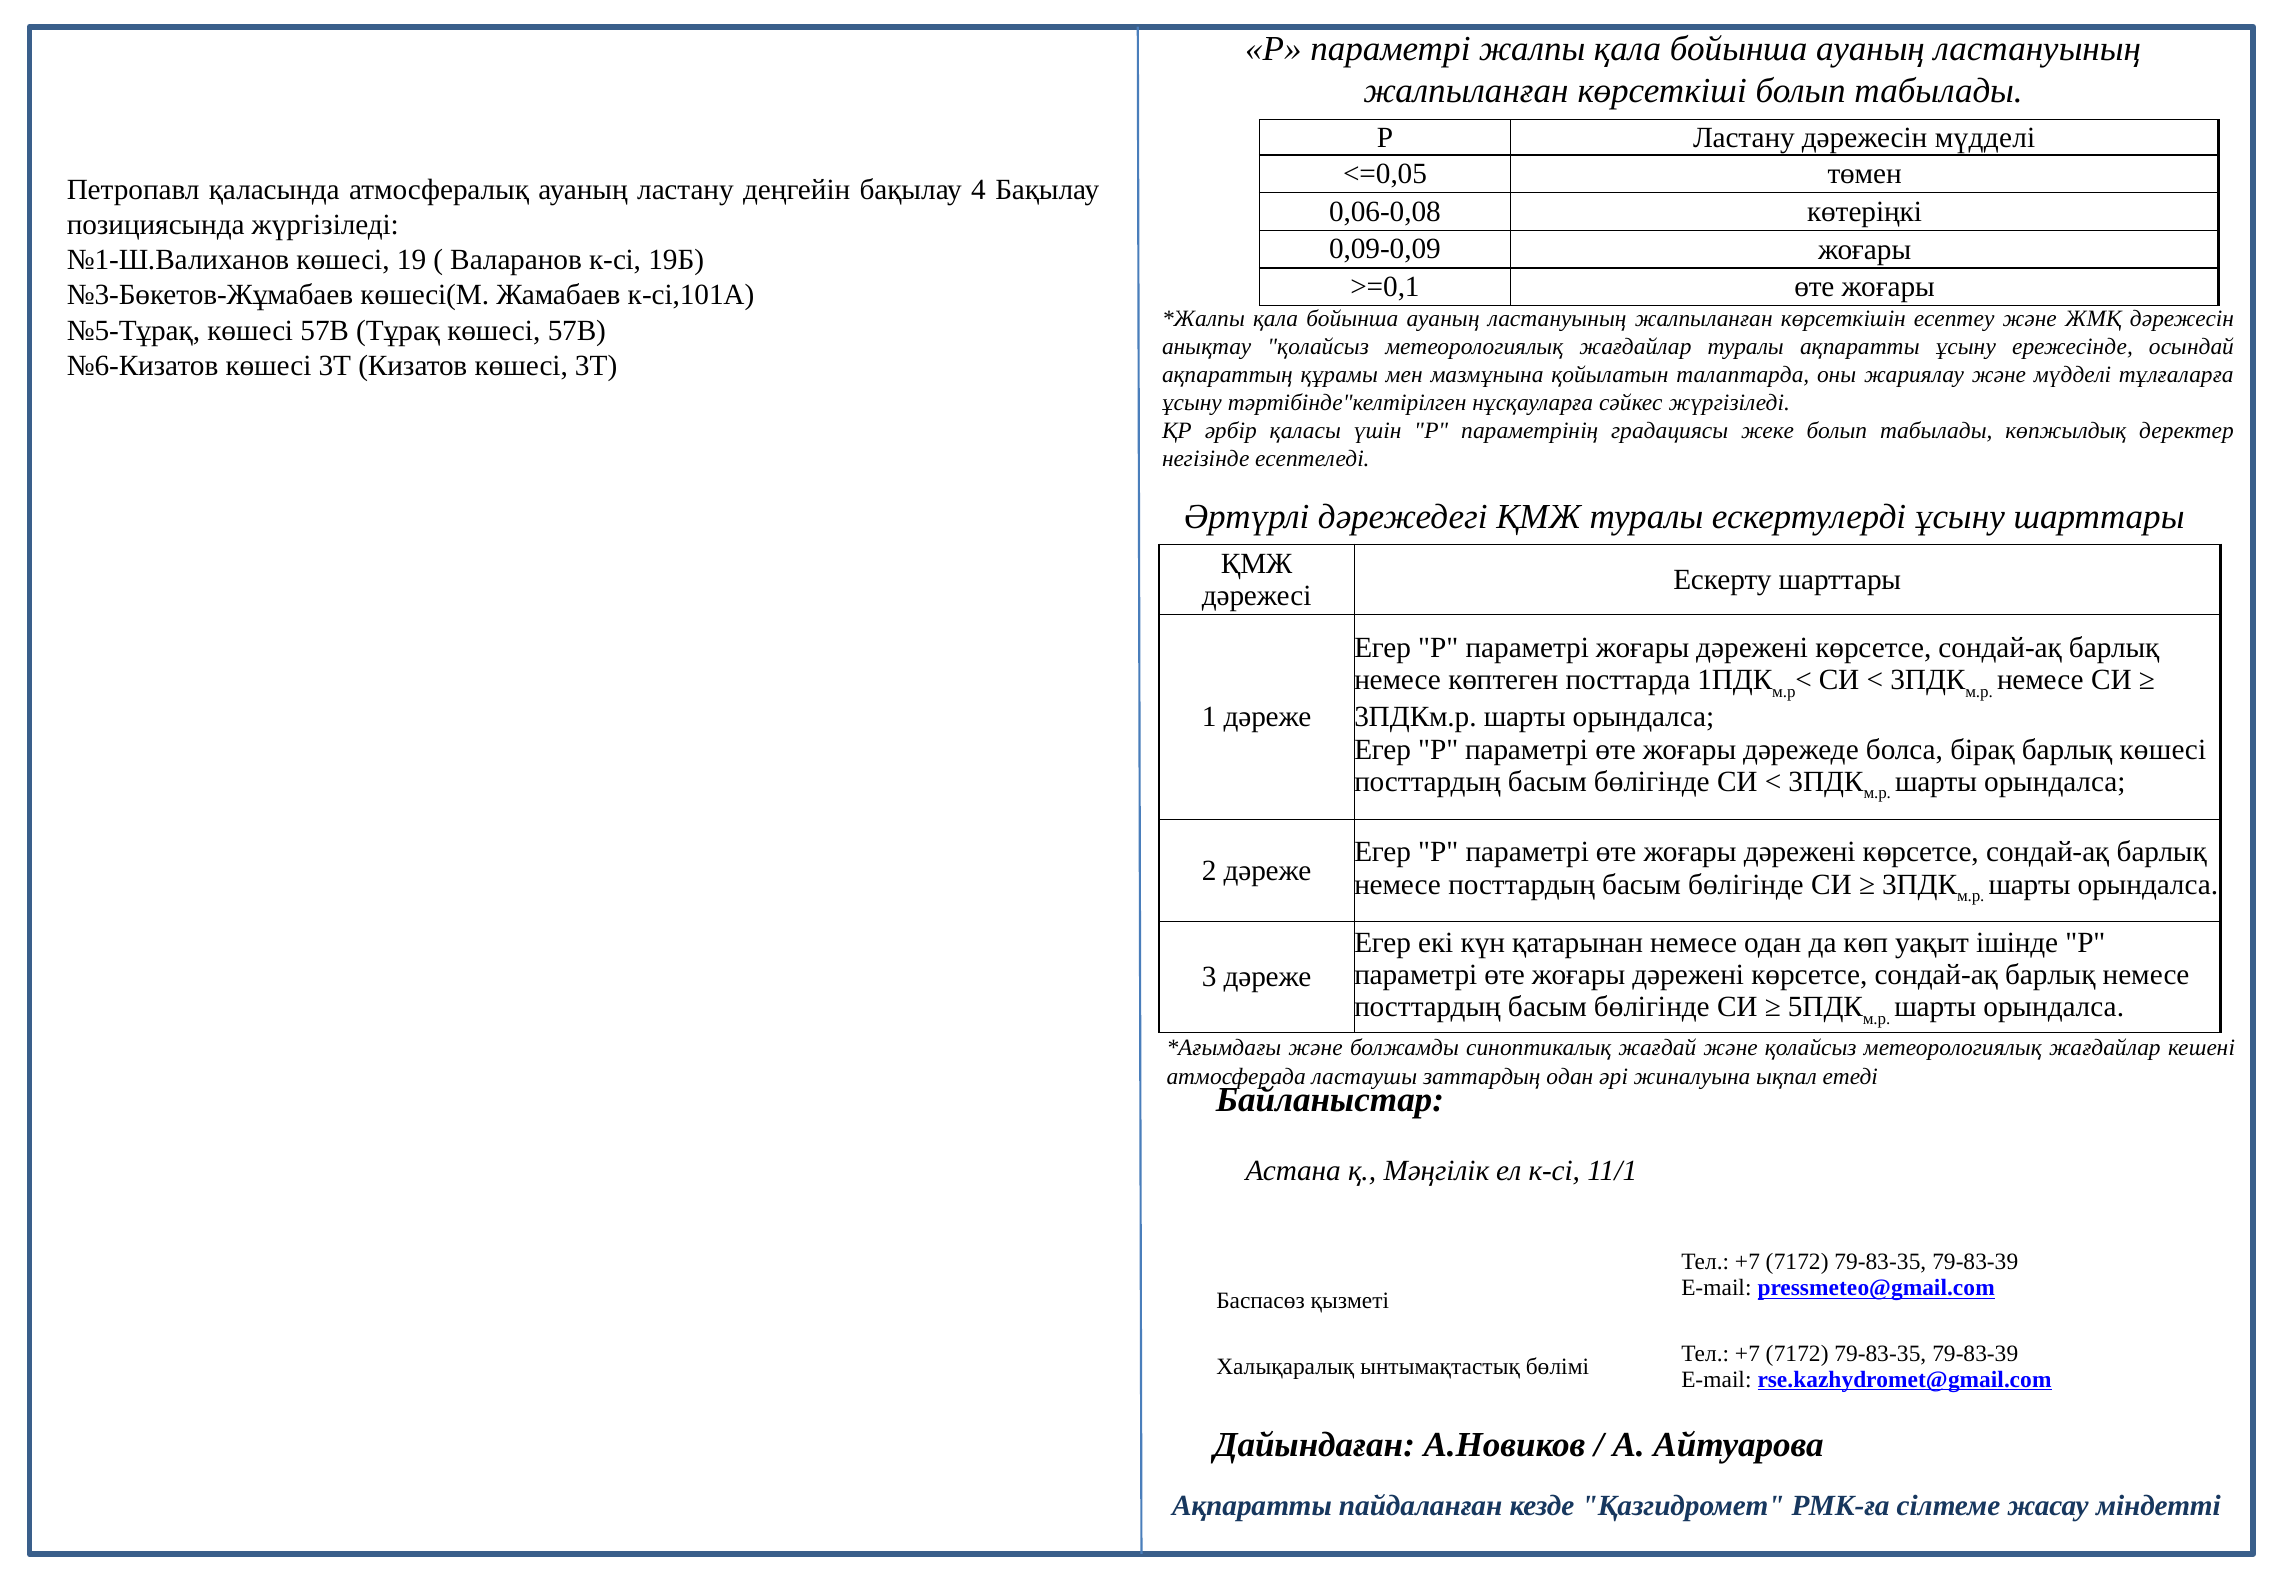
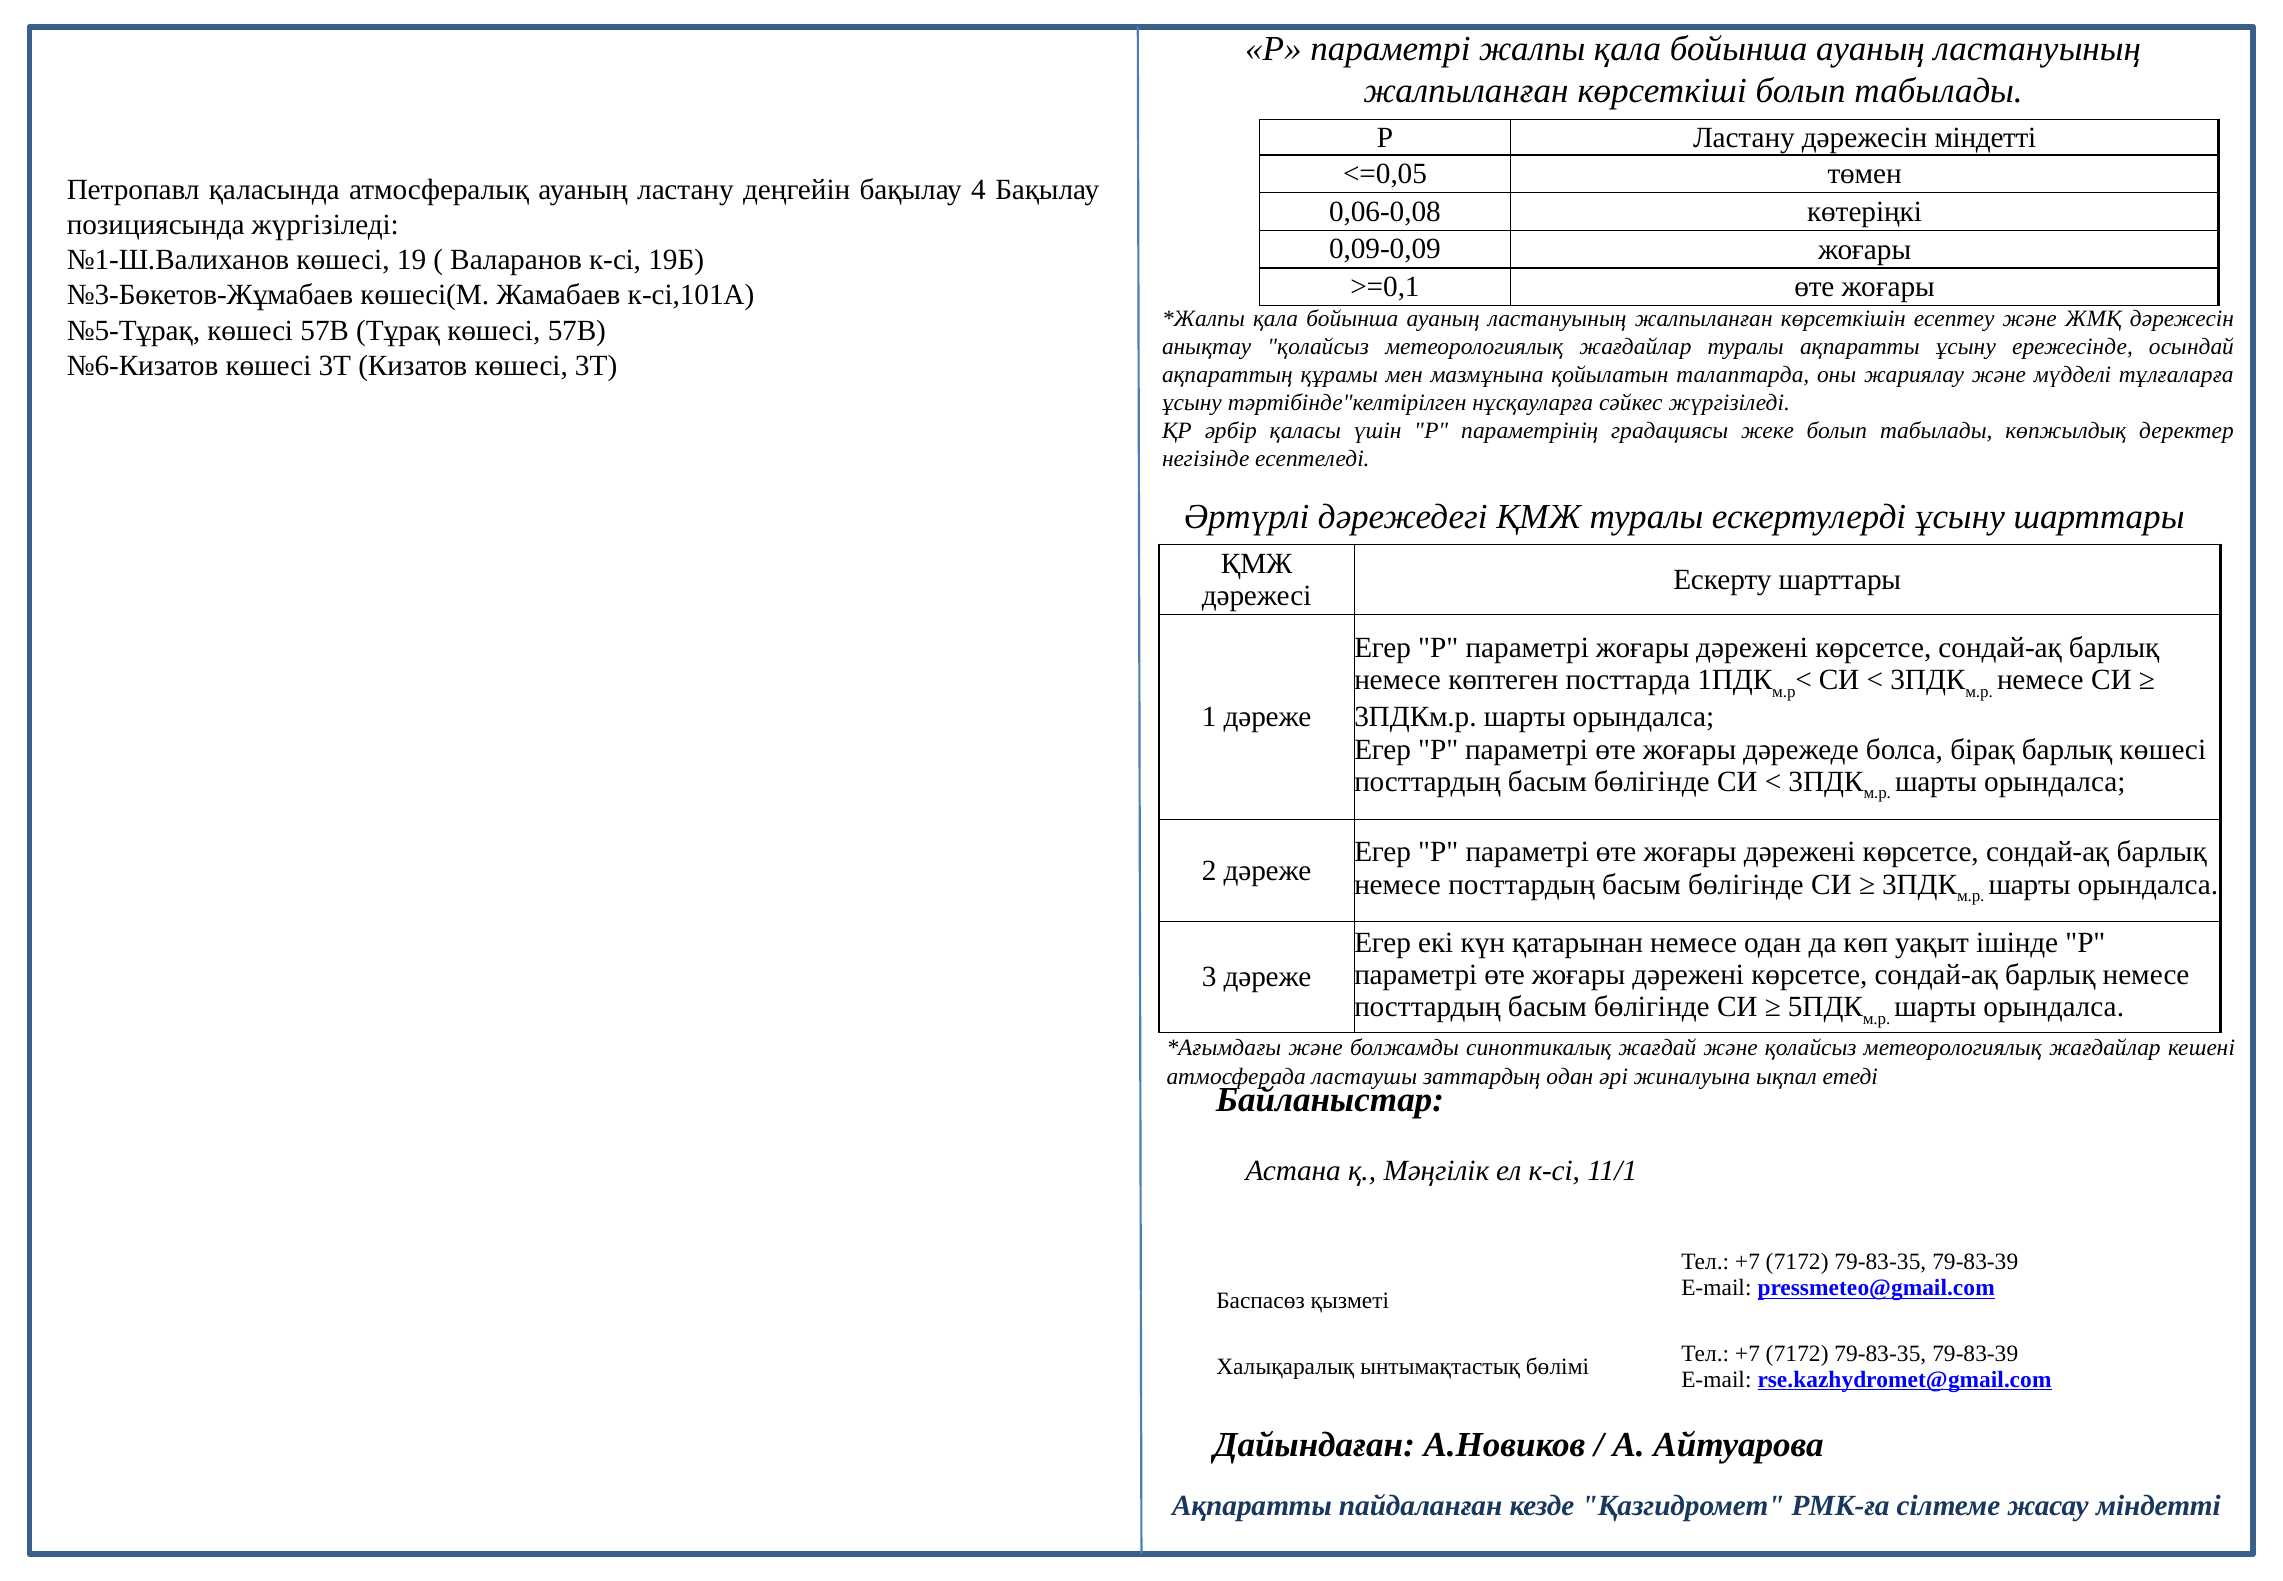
дәрежесін мүдделі: мүдделі -> міндетті (1985, 138)
